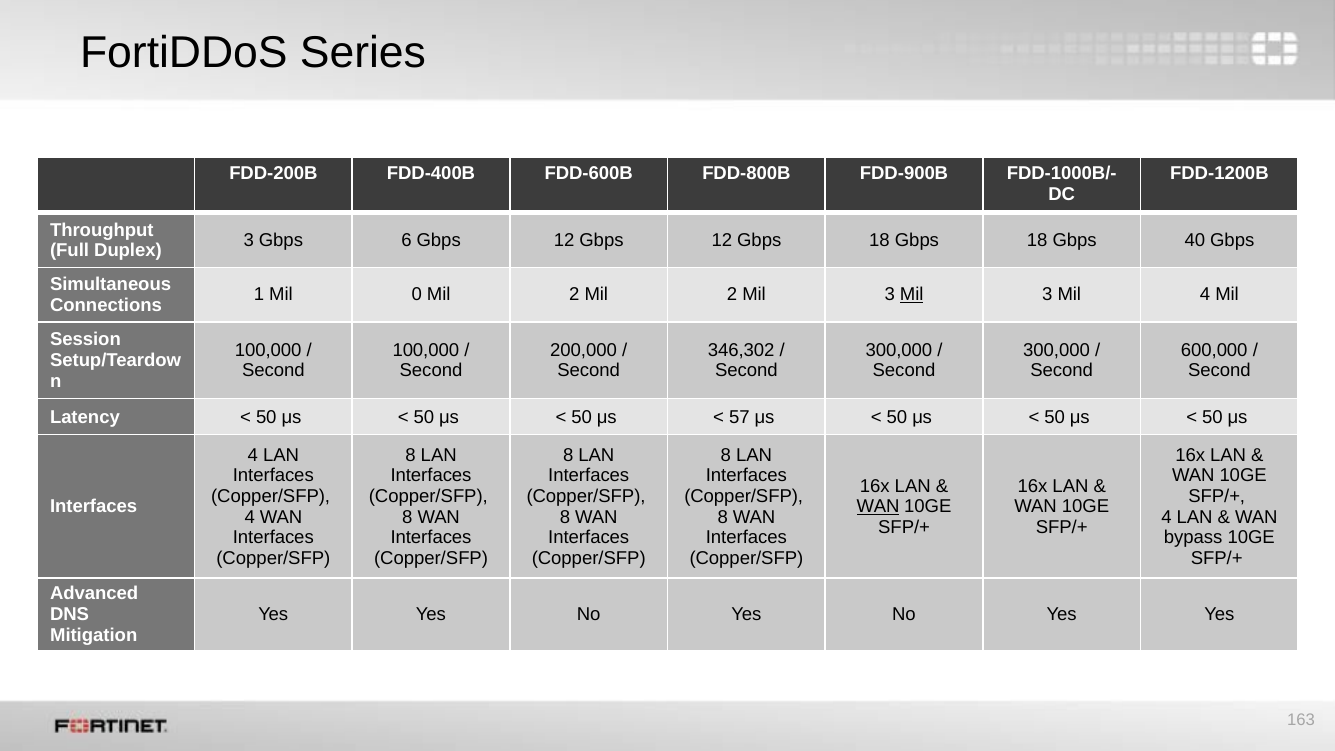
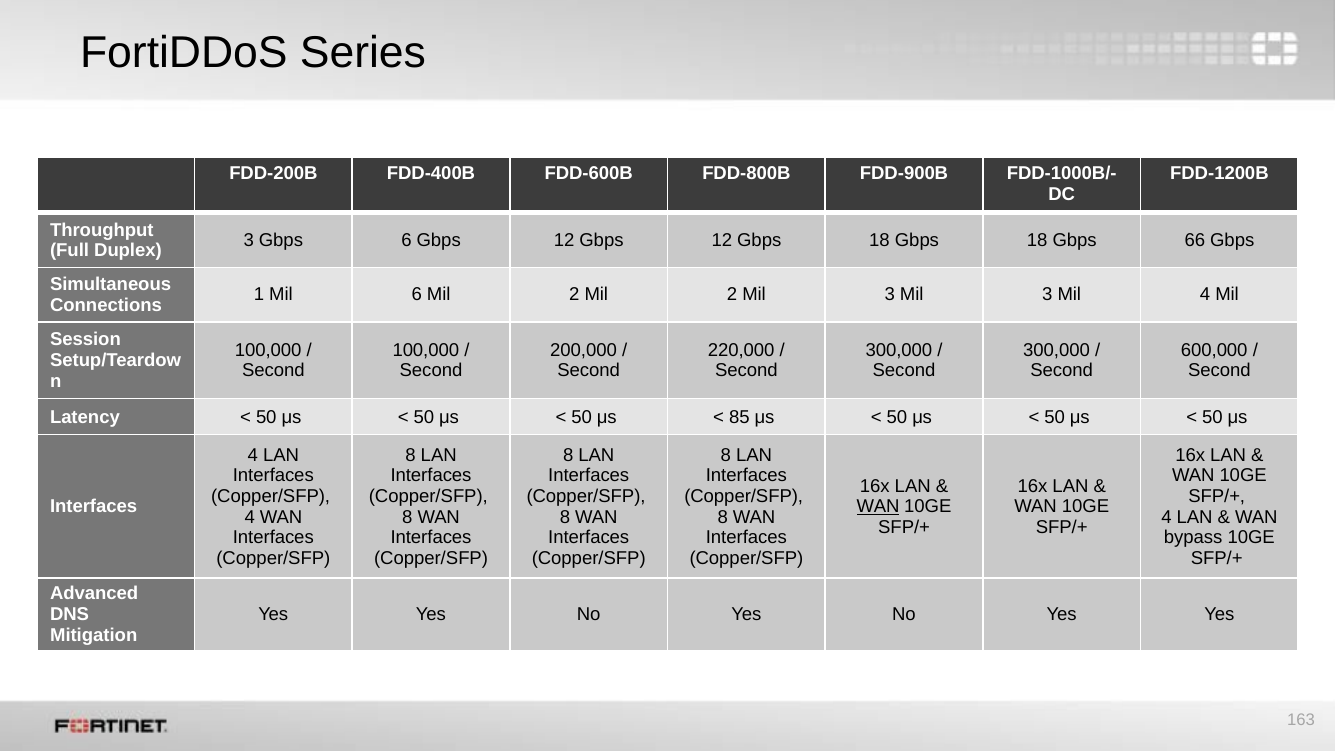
40: 40 -> 66 (1195, 240)
Mil 0: 0 -> 6 (417, 295)
Mil underline: present -> none (912, 295)
346,302: 346,302 -> 220,000 (741, 350)
57: 57 -> 85 (739, 417)
